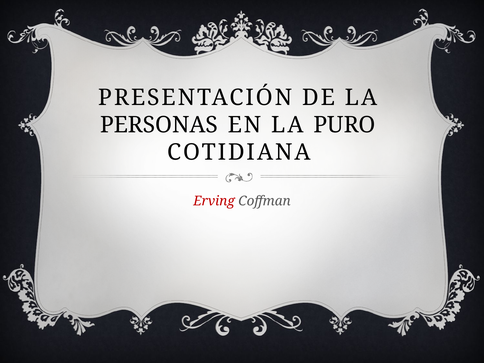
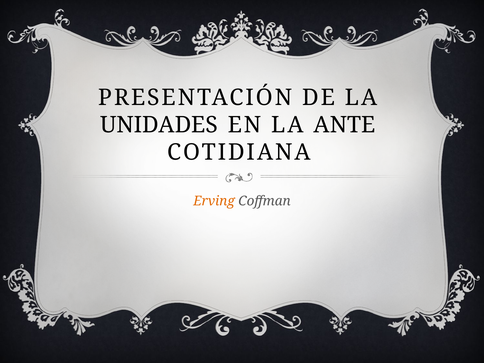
PERSONAS: PERSONAS -> UNIDADES (159, 125)
PURO: PURO -> ANTE (345, 125)
Erving colour: red -> orange (214, 201)
